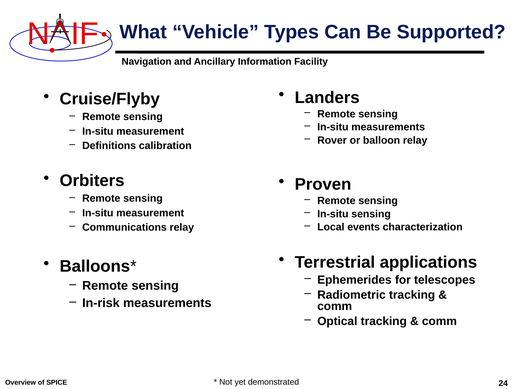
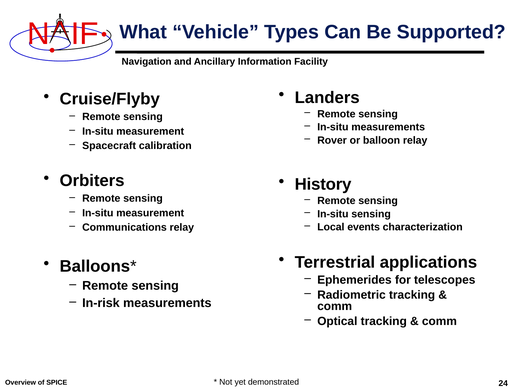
Definitions: Definitions -> Spacecraft (109, 146)
Proven: Proven -> History (323, 184)
